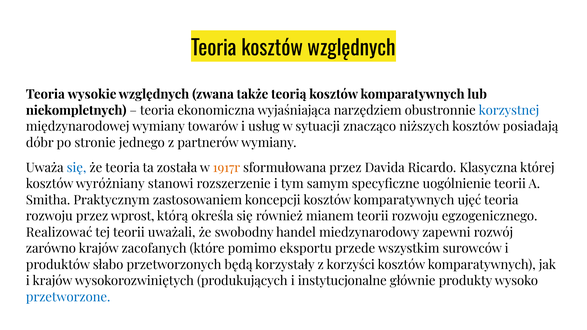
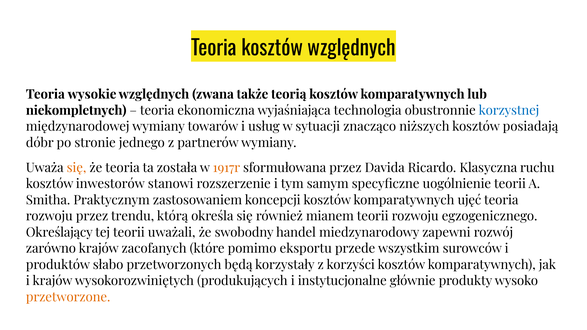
narzędziem: narzędziem -> technologia (368, 111)
się colour: blue -> orange (77, 168)
której: której -> ruchu (537, 168)
wyróżniany: wyróżniany -> inwestorów (110, 184)
wprost: wprost -> trendu (133, 216)
Realizować: Realizować -> Określający (59, 233)
przetworzone colour: blue -> orange (68, 297)
